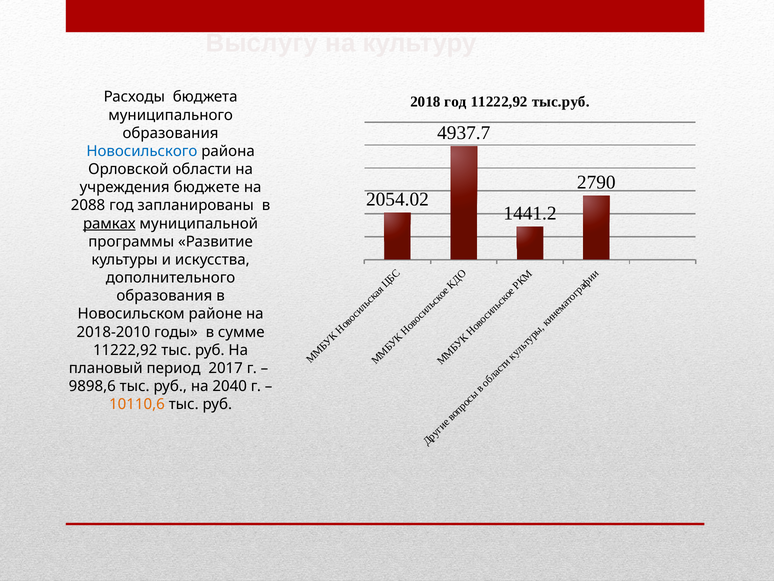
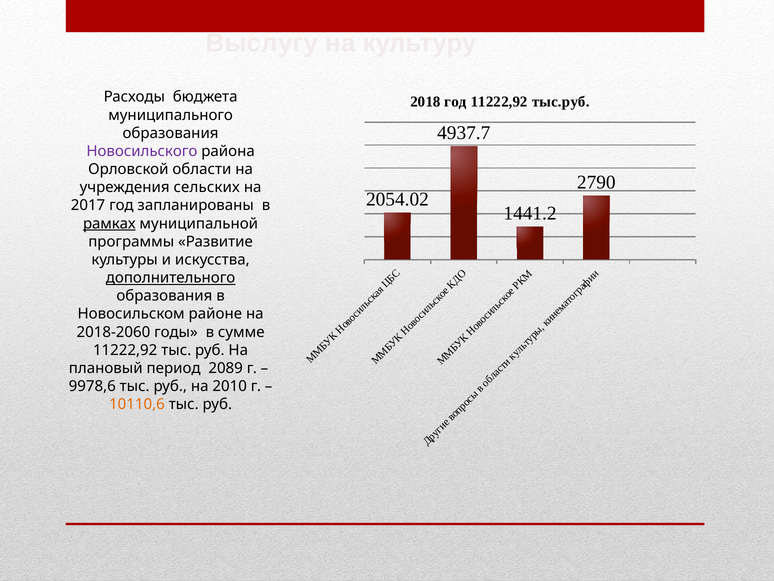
Новосильского colour: blue -> purple (142, 151)
бюджете: бюджете -> сельских (207, 187)
2088: 2088 -> 2017 (88, 205)
дополнительного underline: none -> present (171, 278)
2018-2010: 2018-2010 -> 2018-2060 (113, 332)
2017: 2017 -> 2089 (226, 368)
9898,6: 9898,6 -> 9978,6 (92, 386)
2040: 2040 -> 2010 (230, 386)
